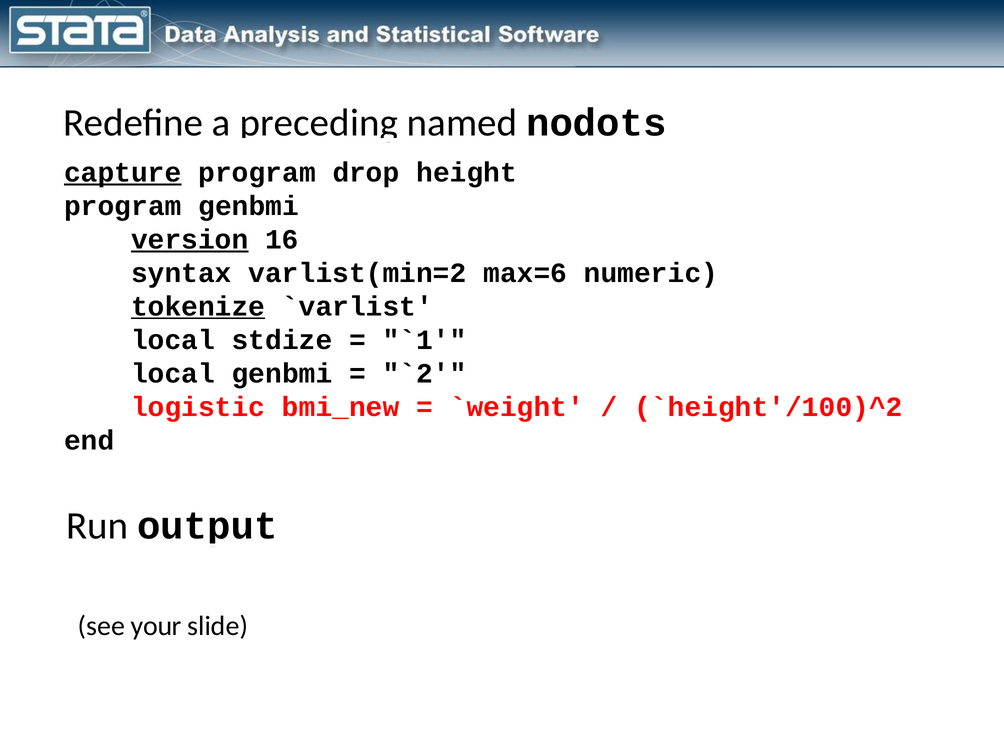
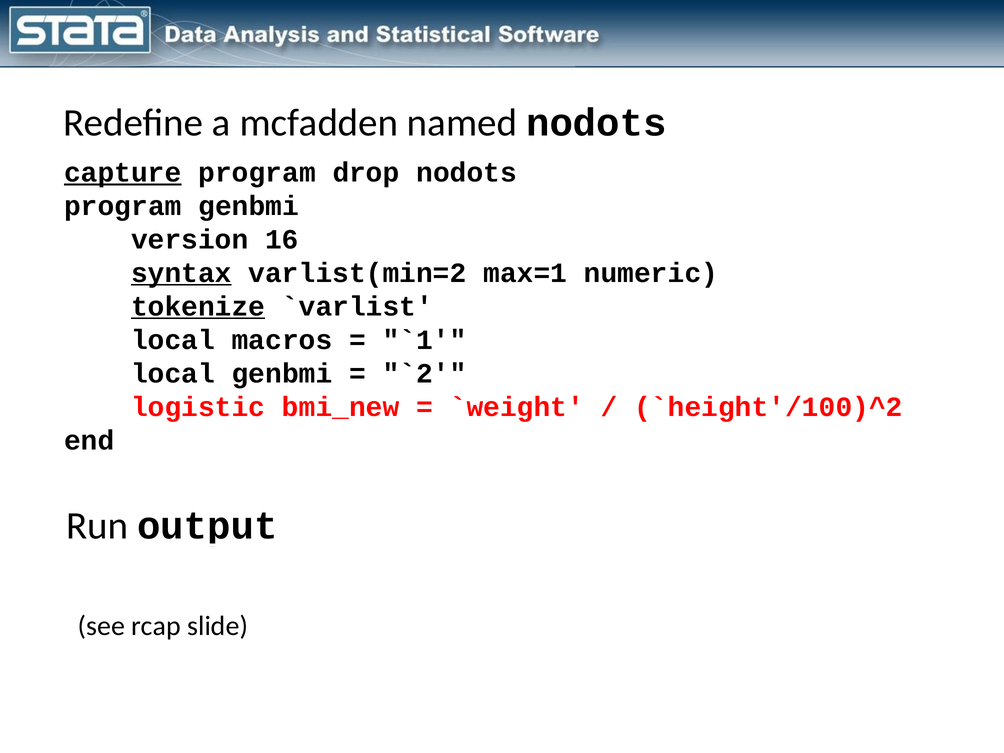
preceding: preceding -> mcfadden (319, 123)
drop height: height -> nodots (467, 172)
version underline: present -> none (190, 239)
syntax underline: none -> present (181, 273)
max=6: max=6 -> max=1 (525, 273)
stdize: stdize -> macros (282, 340)
your: your -> rcap (156, 626)
